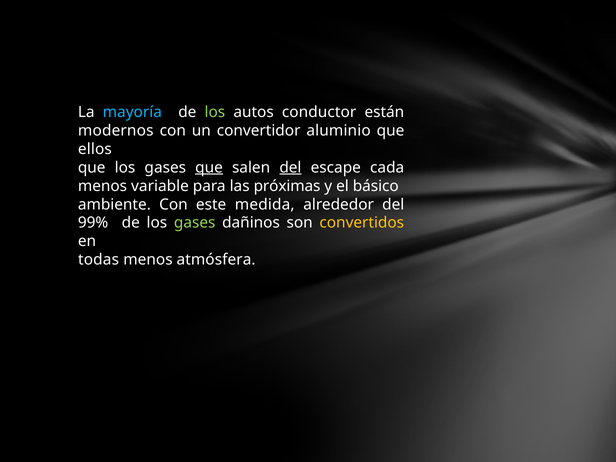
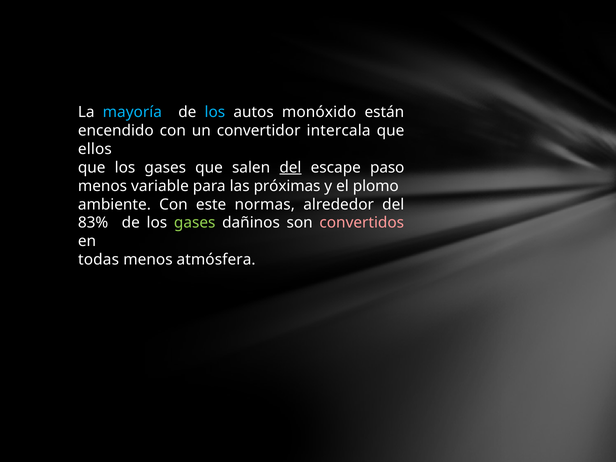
los colour: light green -> light blue (215, 112)
conductor: conductor -> monóxido (319, 112)
modernos: modernos -> encendido (116, 131)
aluminio: aluminio -> intercala (339, 131)
que underline: present -> none (209, 167)
cada: cada -> paso (387, 167)
básico: básico -> plomo (376, 186)
medida: medida -> normas (265, 204)
99%: 99% -> 83% (93, 223)
convertidos colour: yellow -> pink (362, 223)
